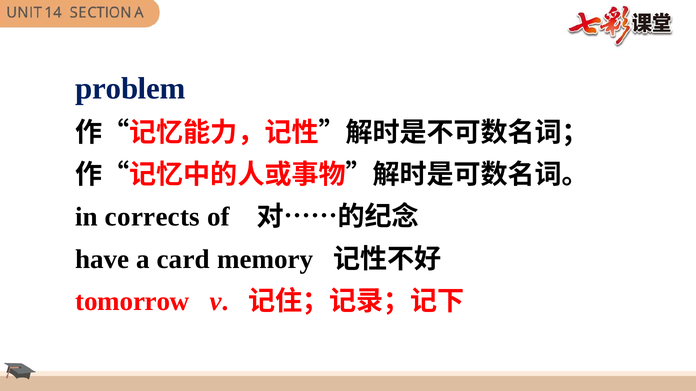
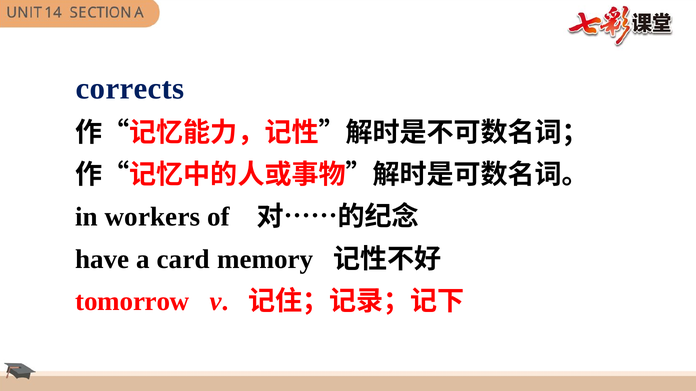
problem: problem -> corrects (130, 89)
corrects: corrects -> workers (152, 217)
